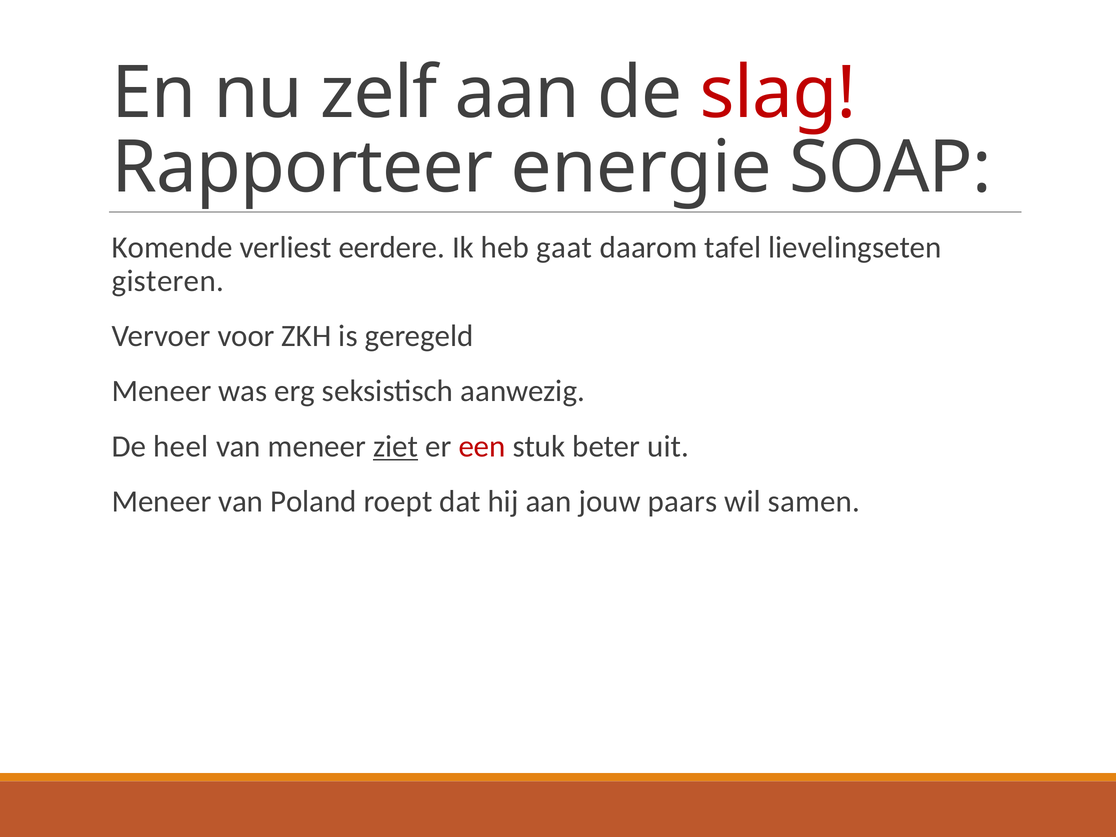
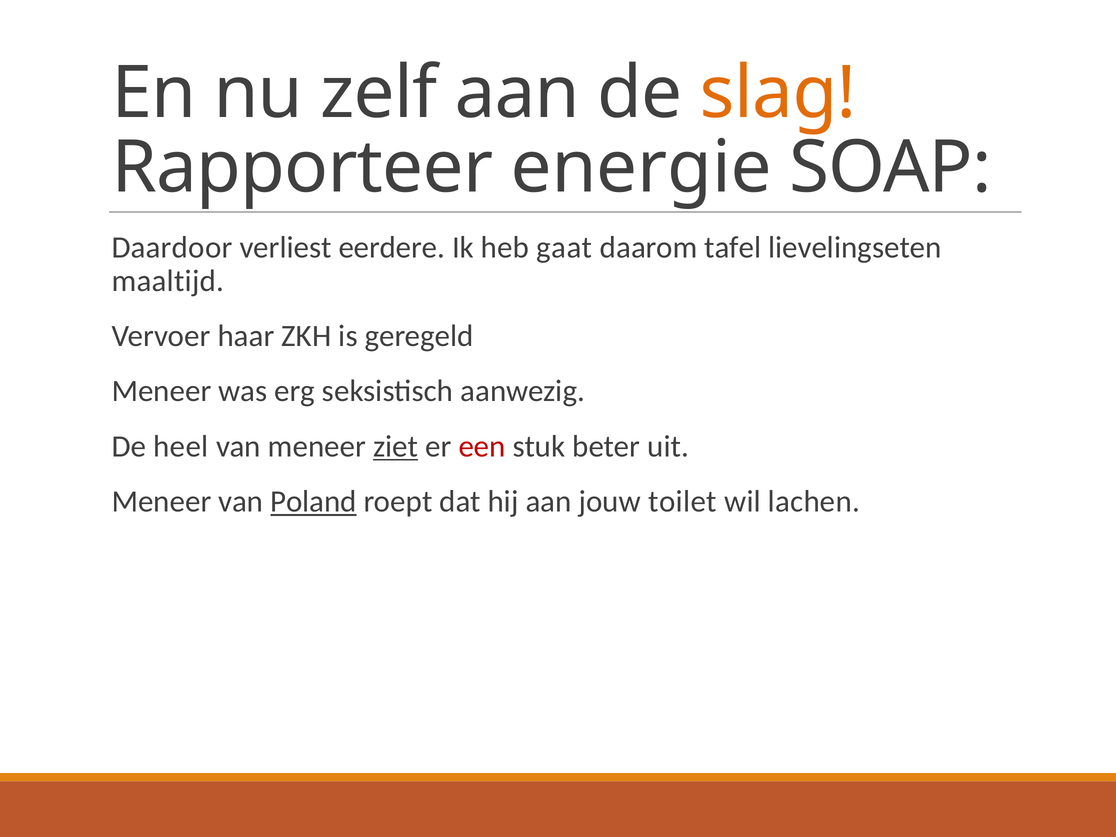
slag colour: red -> orange (778, 93)
Komende: Komende -> Daardoor (172, 247)
gisteren: gisteren -> maaltijd (168, 281)
voor: voor -> haar (246, 336)
Poland underline: none -> present (313, 502)
paars: paars -> toilet (683, 502)
samen: samen -> lachen (814, 502)
